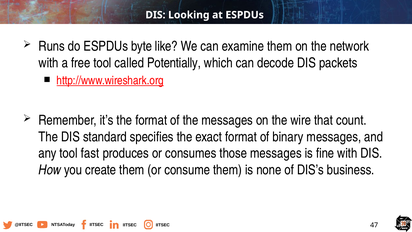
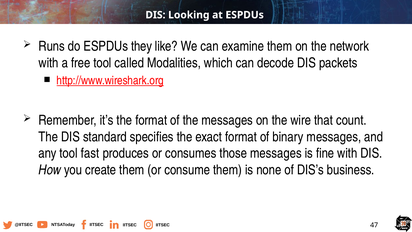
byte: byte -> they (142, 46)
Potentially: Potentially -> Modalities (174, 63)
